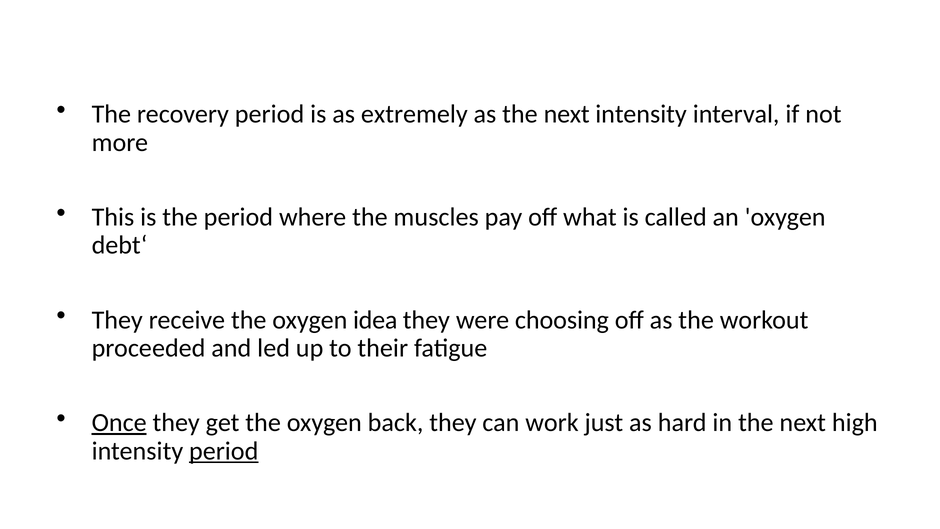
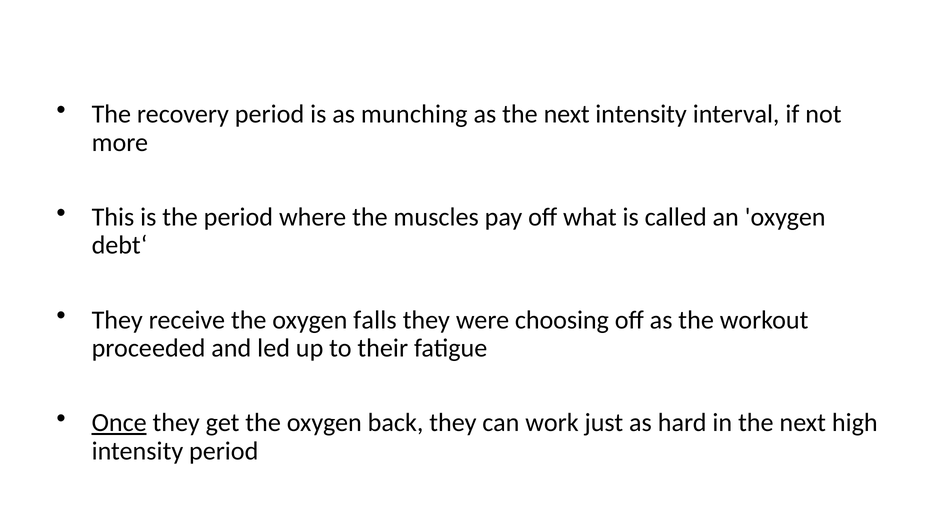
extremely: extremely -> munching (414, 114)
idea: idea -> falls (375, 320)
period underline: present -> none (224, 451)
